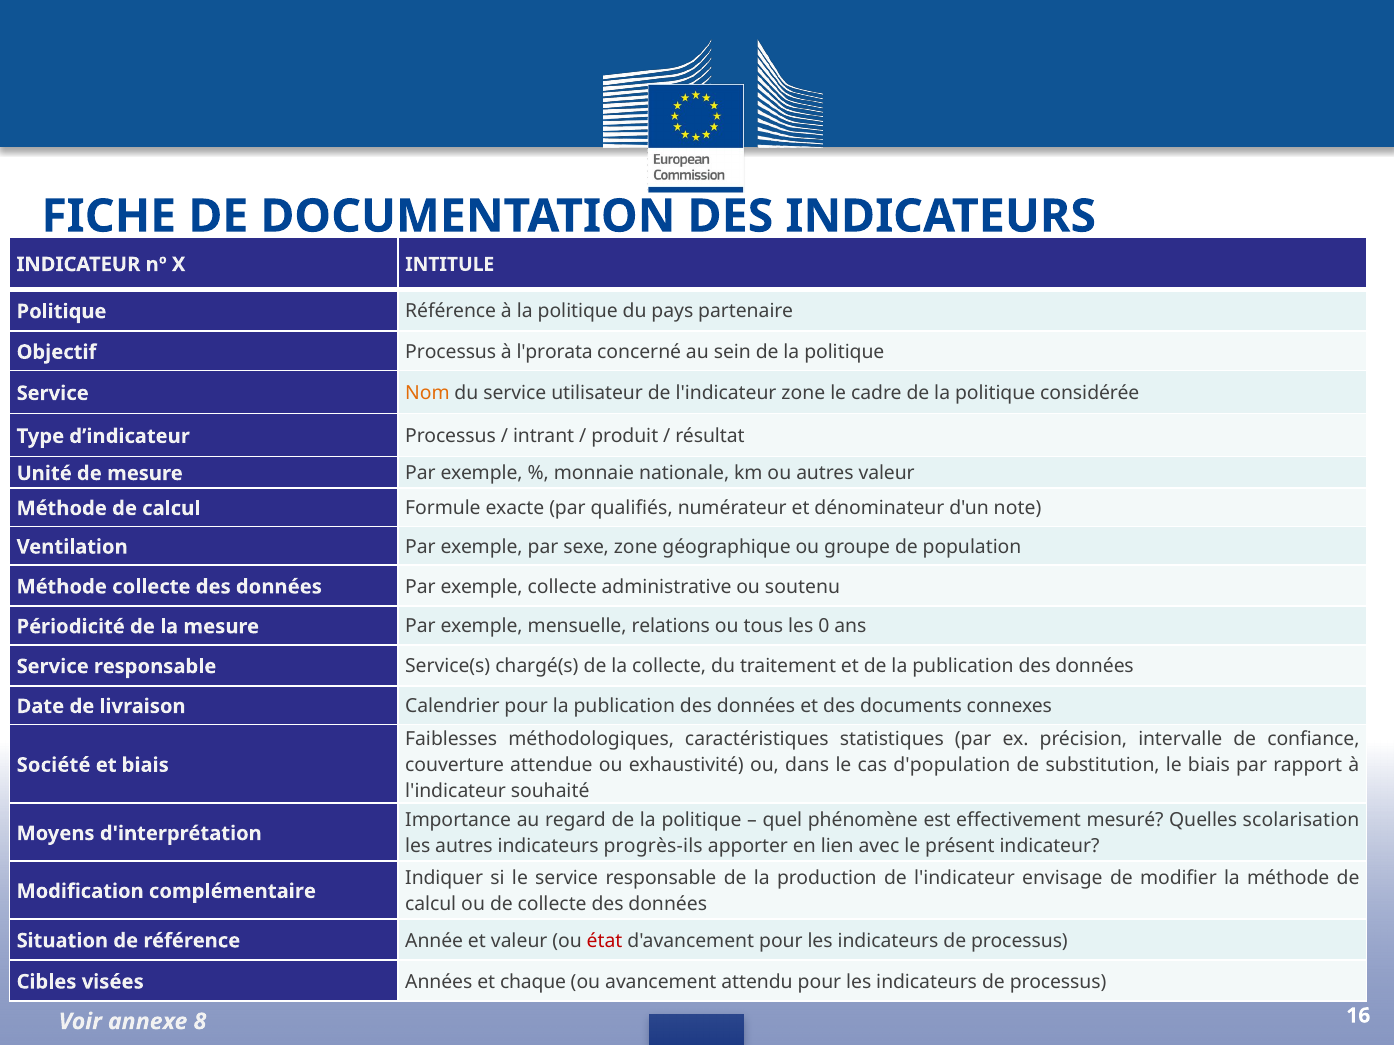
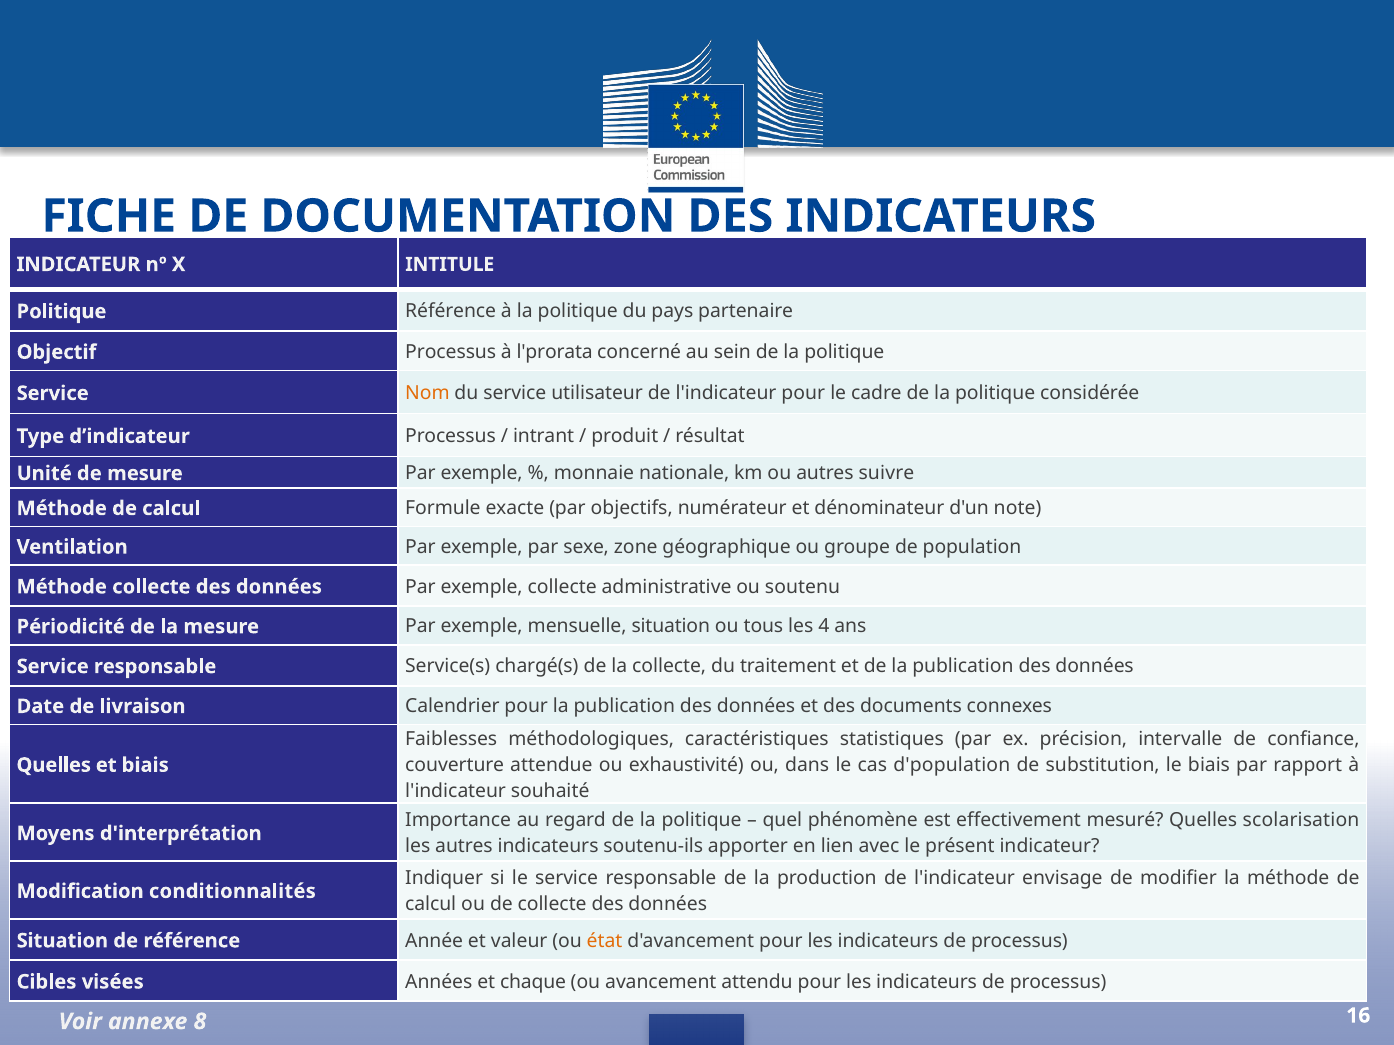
l'indicateur zone: zone -> pour (803, 393)
autres valeur: valeur -> suivre (886, 474)
qualifiés: qualifiés -> objectifs (632, 509)
mensuelle relations: relations -> situation (671, 627)
0: 0 -> 4 (824, 627)
Société: Société -> Quelles (54, 765)
progrès-ils: progrès-ils -> soutenu-ils (653, 847)
complémentaire: complémentaire -> conditionnalités (232, 892)
état colour: red -> orange (605, 941)
